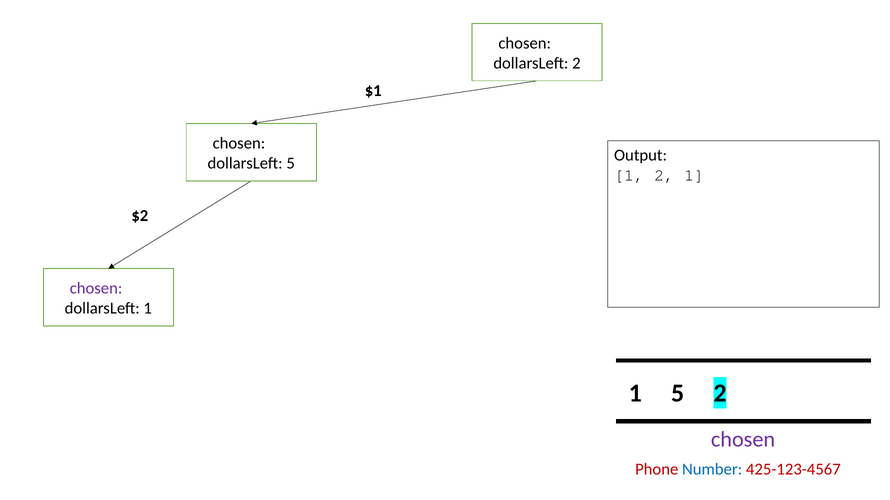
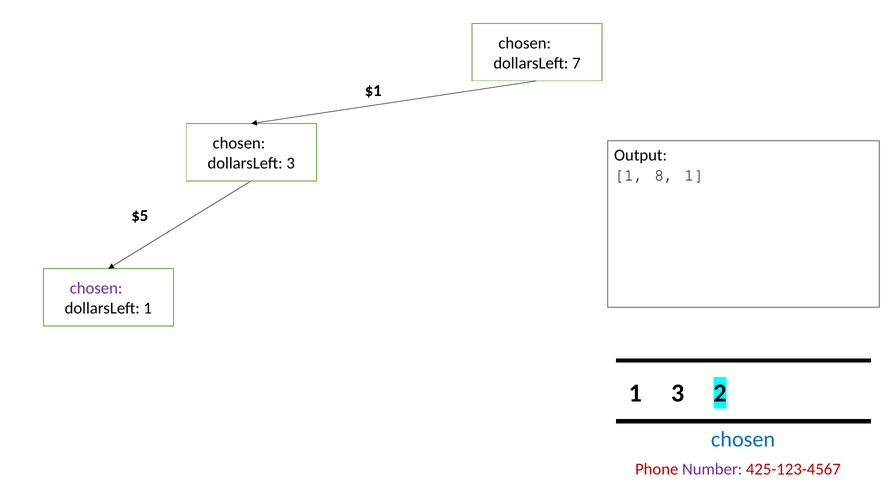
dollarsLeft 2: 2 -> 7 (576, 63)
dollarsLeft 5: 5 -> 3 (291, 164)
1 2: 2 -> 8 (664, 175)
$2: $2 -> $5 (140, 216)
1 5: 5 -> 3 (678, 394)
chosen colour: purple -> blue (743, 440)
Number colour: blue -> purple (712, 470)
